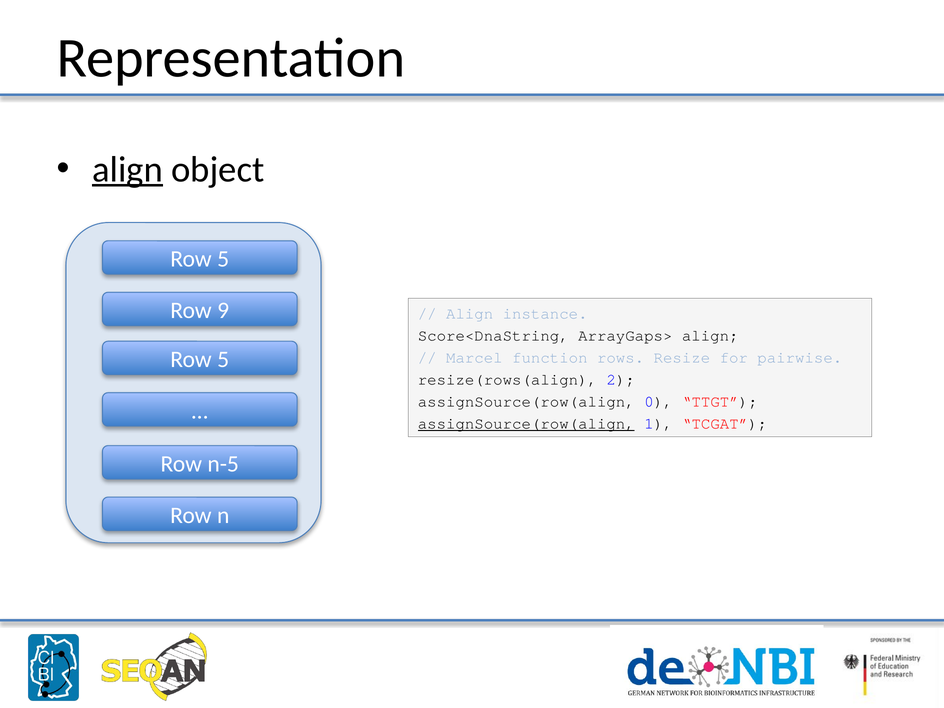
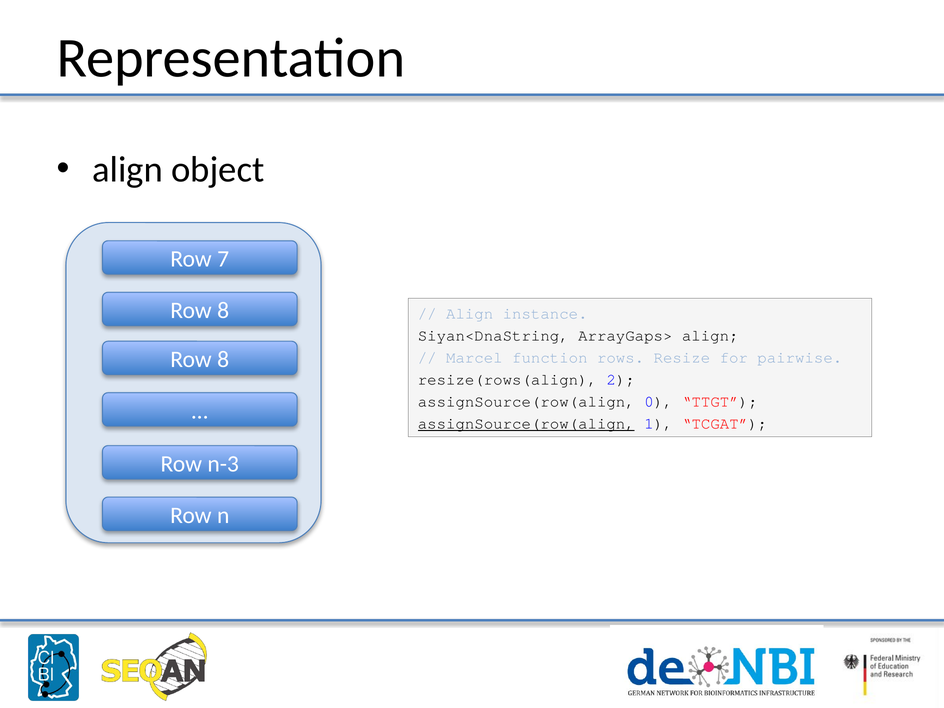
align underline: present -> none (127, 169)
5: 5 -> 7 (223, 259)
9: 9 -> 8 (223, 311)
Score<DnaString: Score<DnaString -> Siyan<DnaString (493, 336)
5: 5 -> 8 (223, 360)
n-5: n-5 -> n-3 (223, 464)
